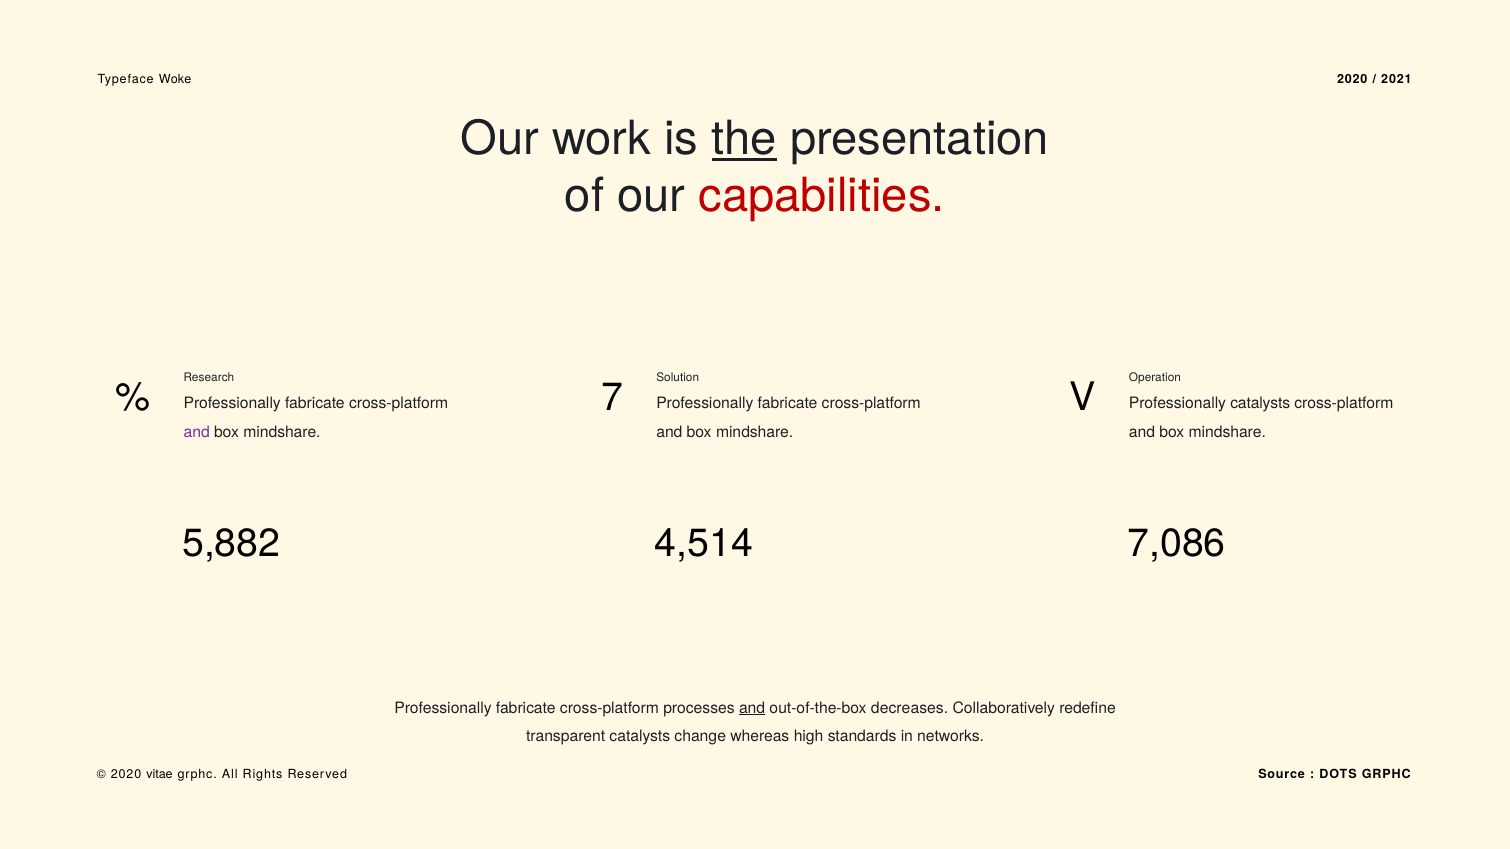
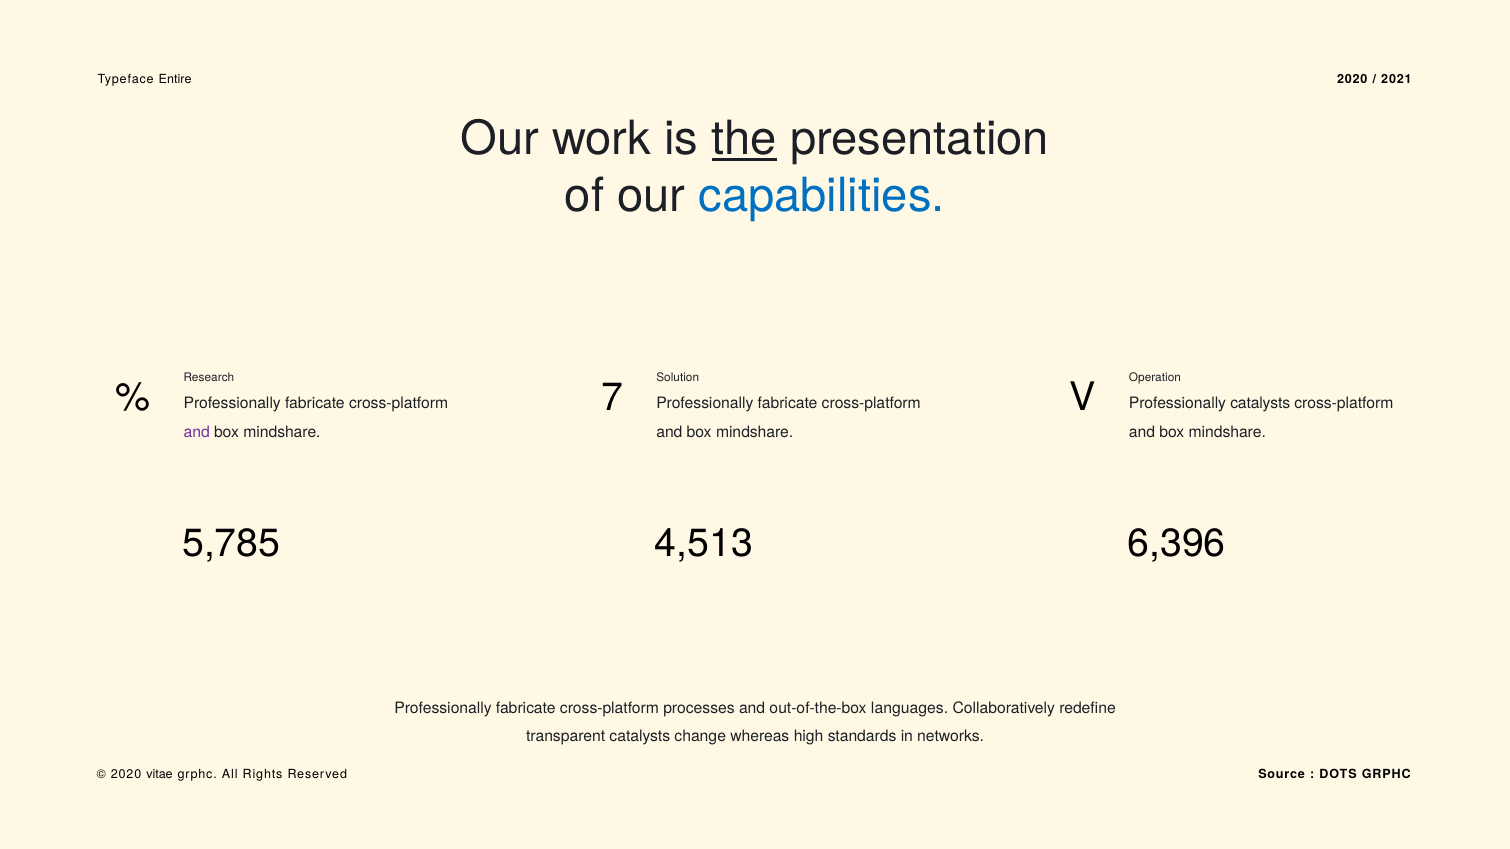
Woke: Woke -> Entire (175, 80)
capabilities colour: red -> blue (822, 196)
5,882: 5,882 -> 5,785 (231, 544)
4,514: 4,514 -> 4,513 (704, 544)
7,086: 7,086 -> 6,396 (1177, 544)
and underline: present -> none (752, 708)
decreases: decreases -> languages (910, 708)
